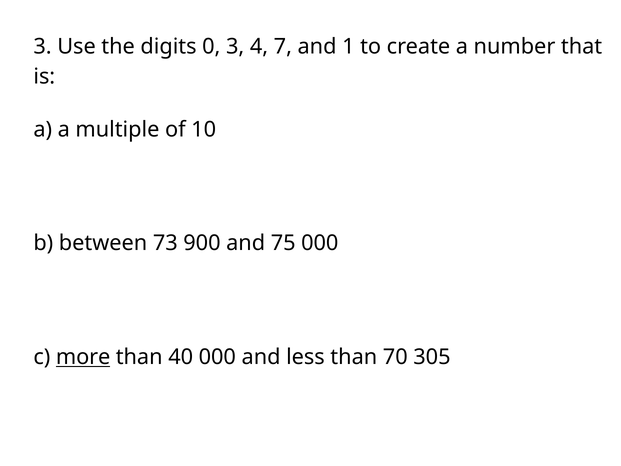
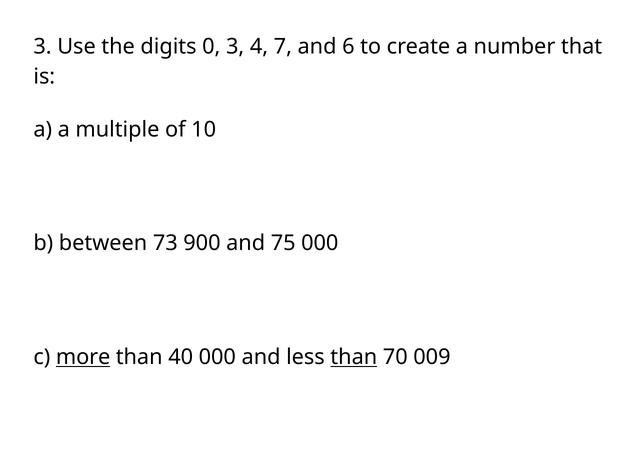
1: 1 -> 6 (348, 47)
than underline: none -> present (354, 357)
305: 305 -> 009 (432, 357)
